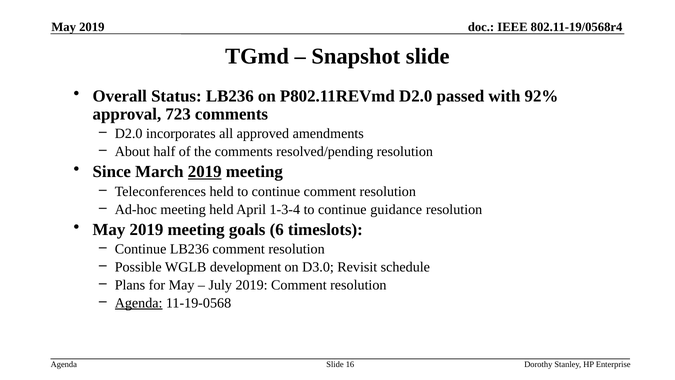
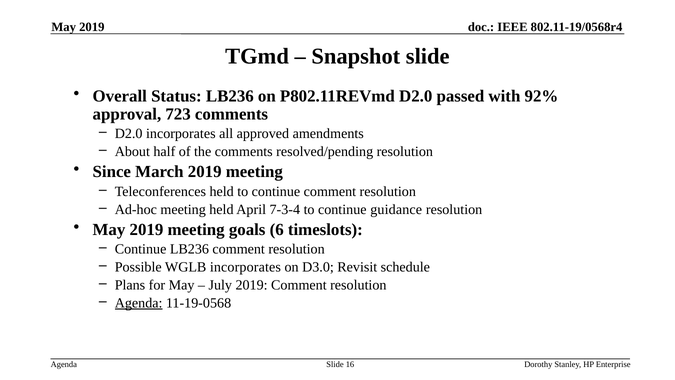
2019 underline: present -> none (205, 172)
1-3-4: 1-3-4 -> 7-3-4 (285, 209)
WGLB development: development -> incorporates (245, 267)
